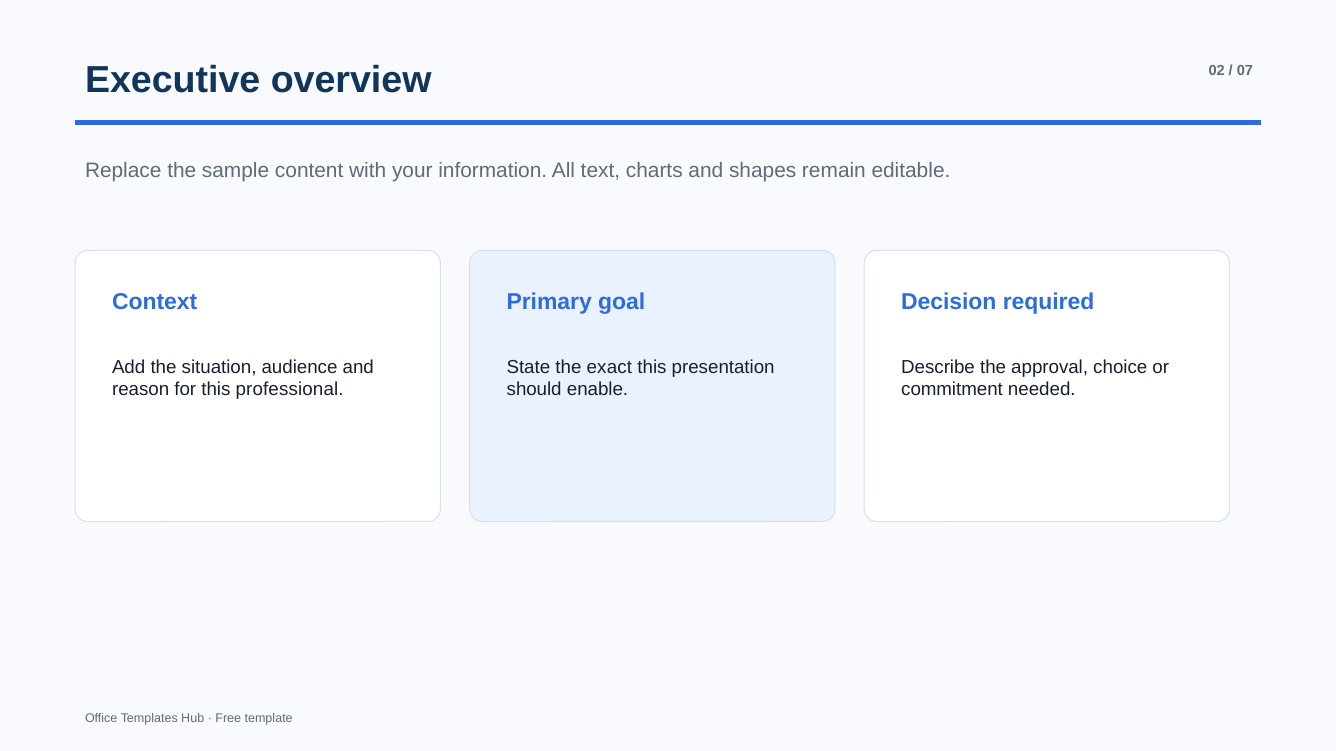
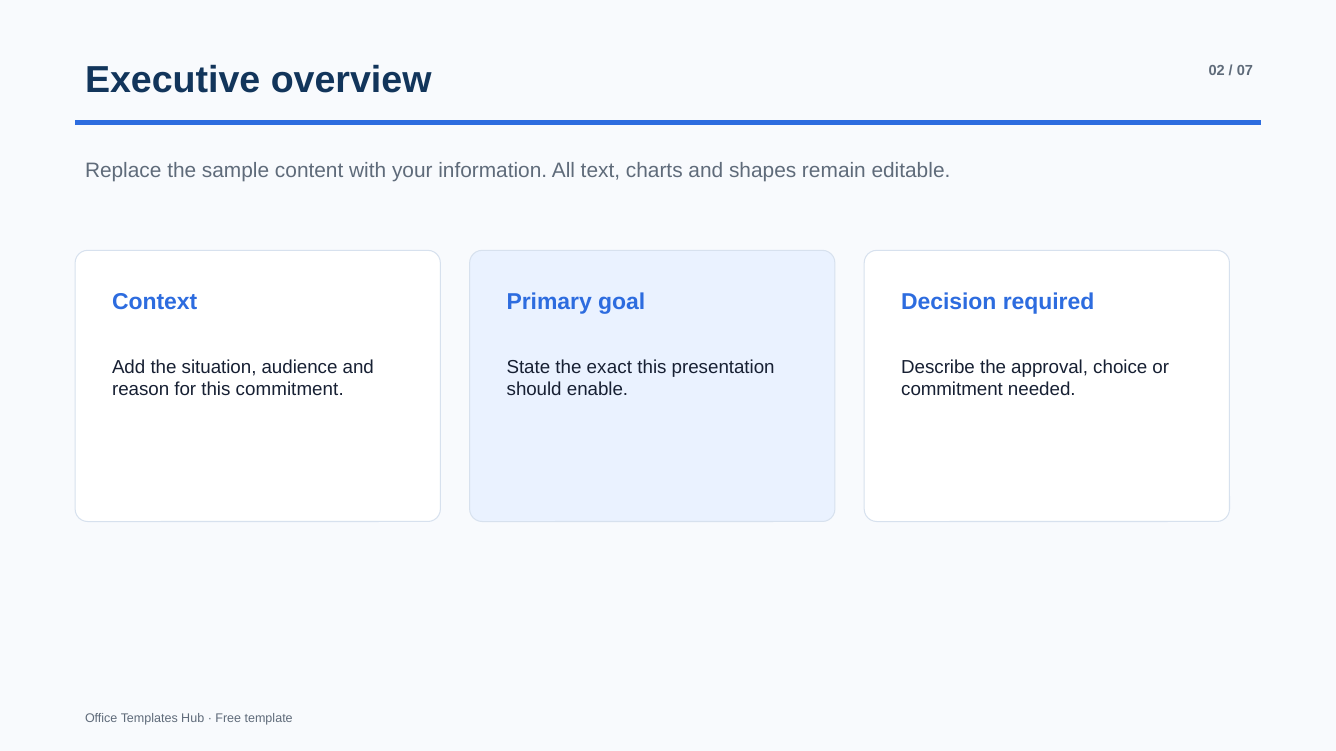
this professional: professional -> commitment (290, 390)
